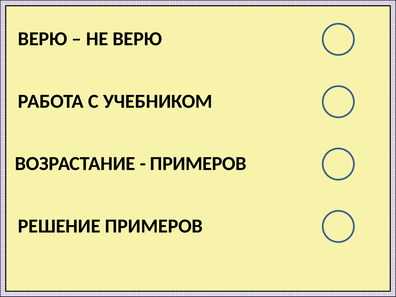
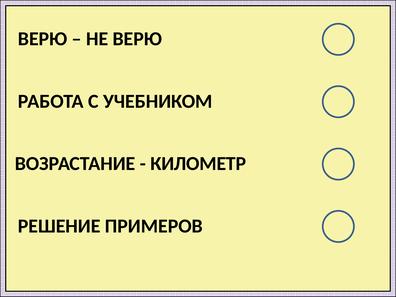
ПРИМЕРОВ: ПРИМЕРОВ -> КИЛОМЕТР (198, 164)
